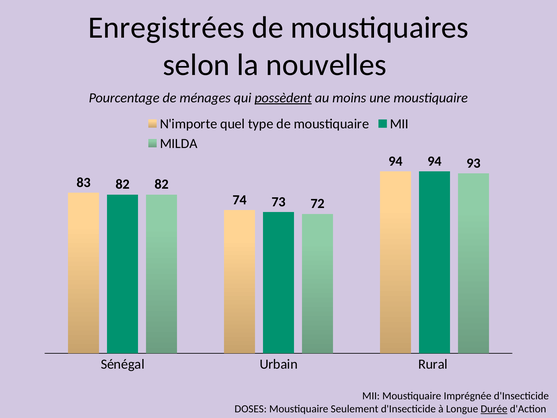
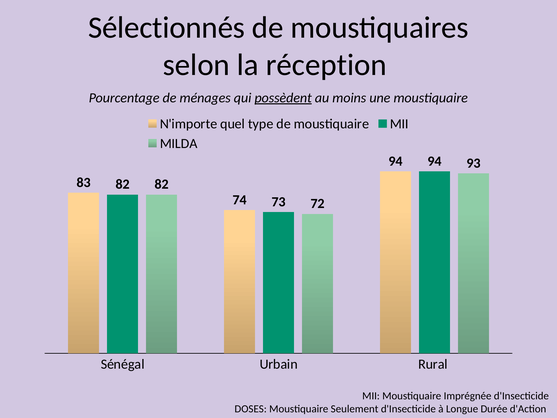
Enregistrées: Enregistrées -> Sélectionnés (166, 28)
nouvelles: nouvelles -> réception (326, 65)
Durée underline: present -> none (494, 409)
